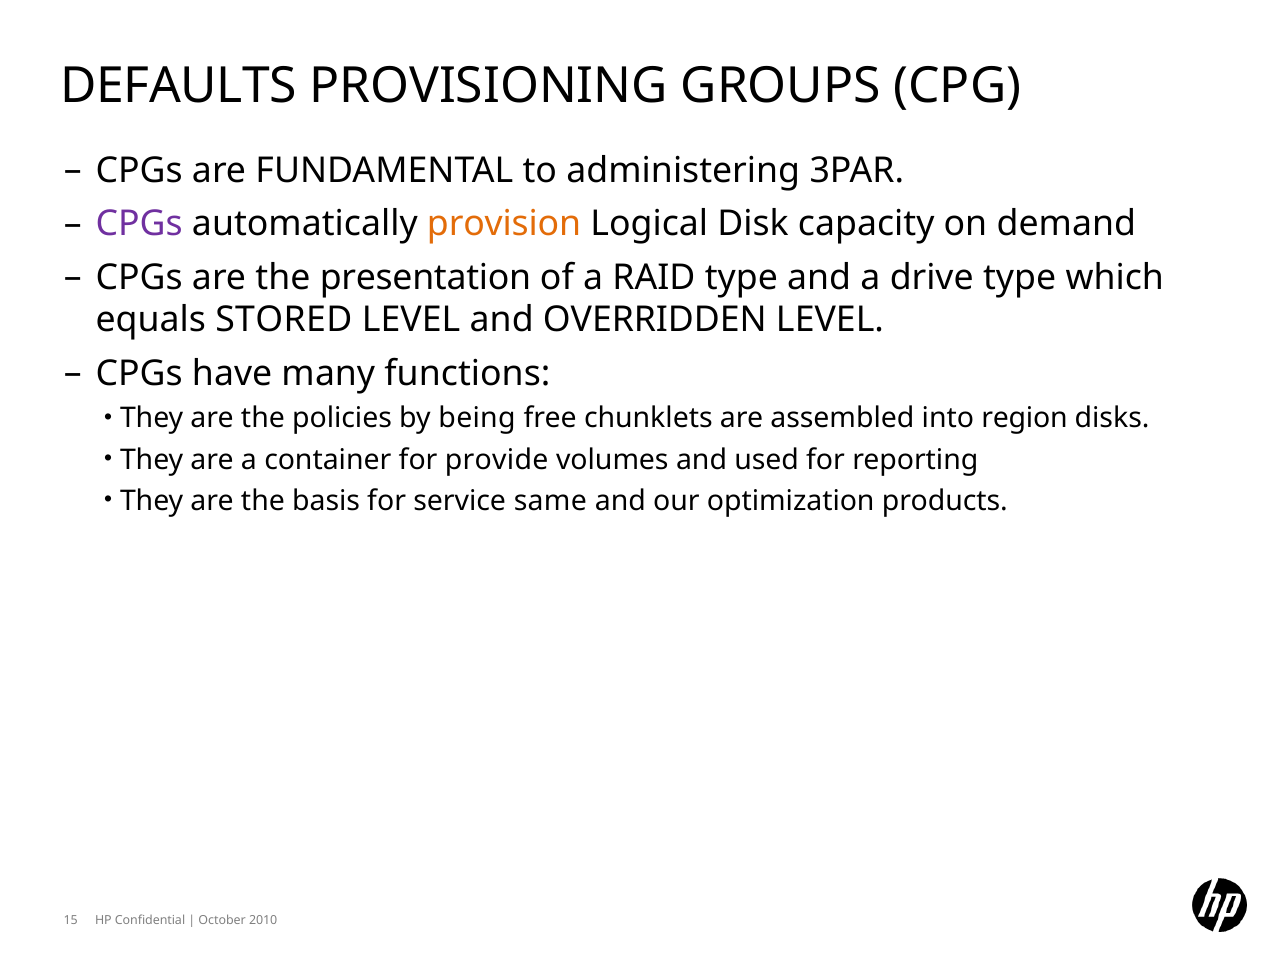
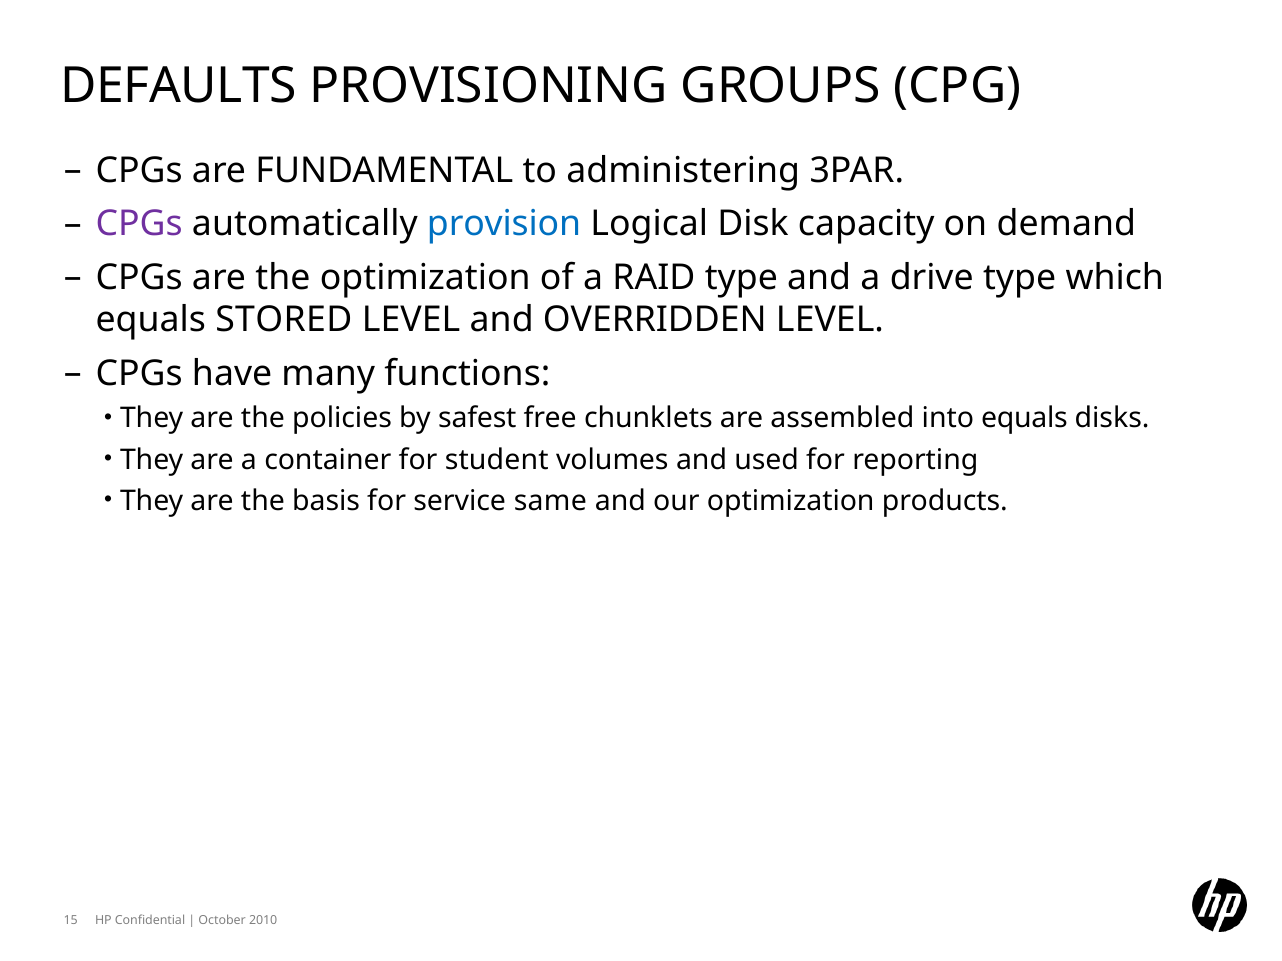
provision colour: orange -> blue (504, 224)
the presentation: presentation -> optimization (425, 277)
being: being -> safest (477, 419)
into region: region -> equals (1024, 419)
provide: provide -> student (497, 460)
